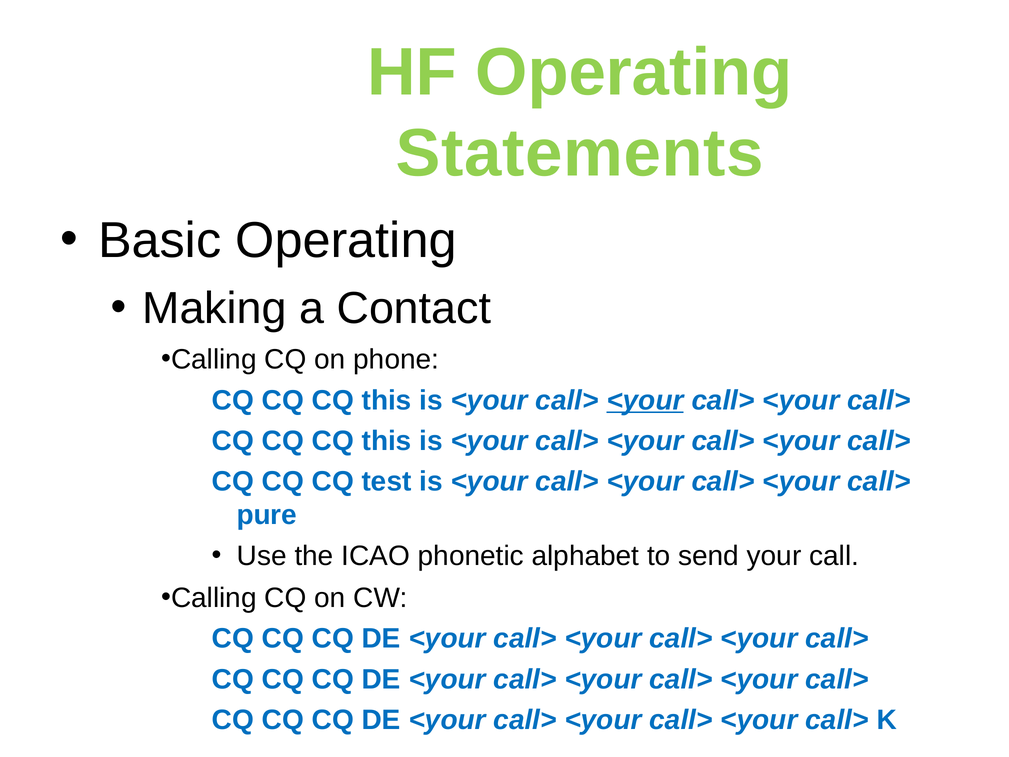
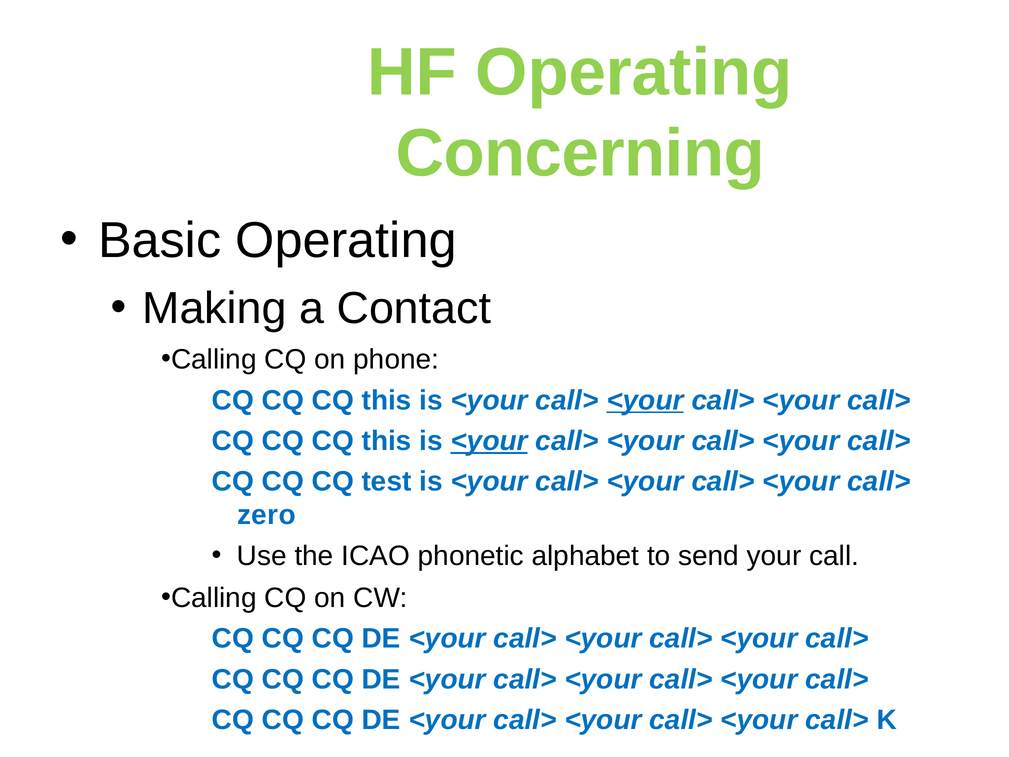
Statements: Statements -> Concerning (580, 153)
<your underline: none -> present (489, 441)
pure: pure -> zero (266, 515)
